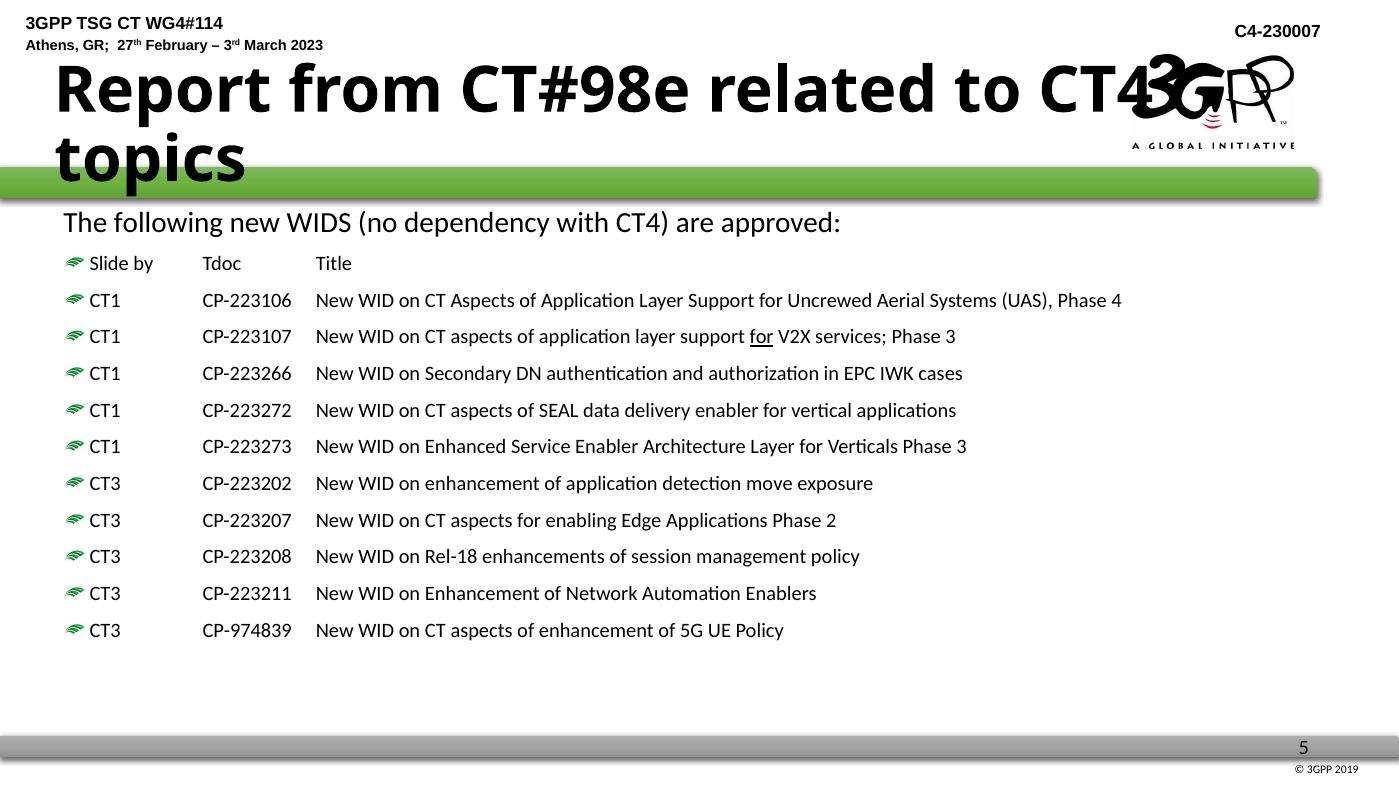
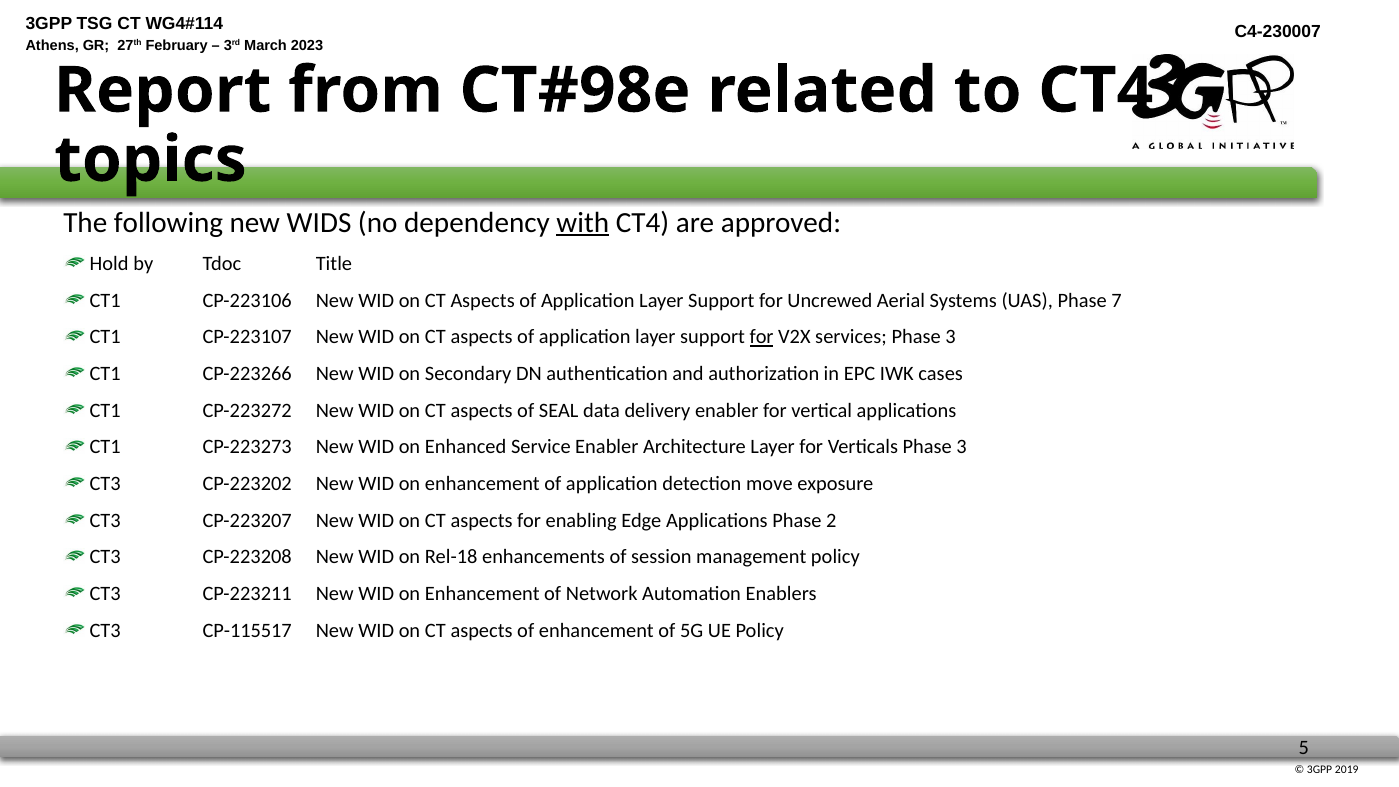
with underline: none -> present (583, 222)
Slide: Slide -> Hold (109, 264)
4: 4 -> 7 (1117, 301)
CP-974839: CP-974839 -> CP-115517 (247, 630)
